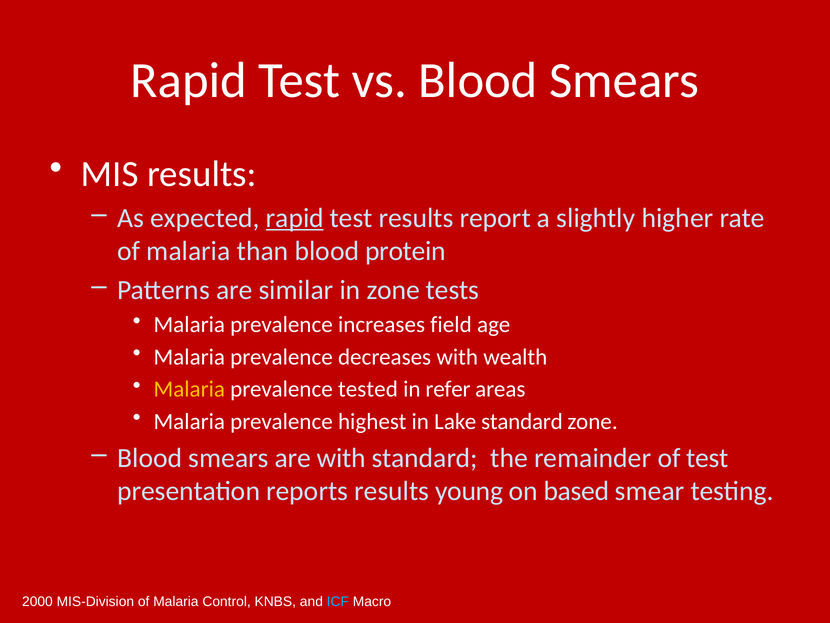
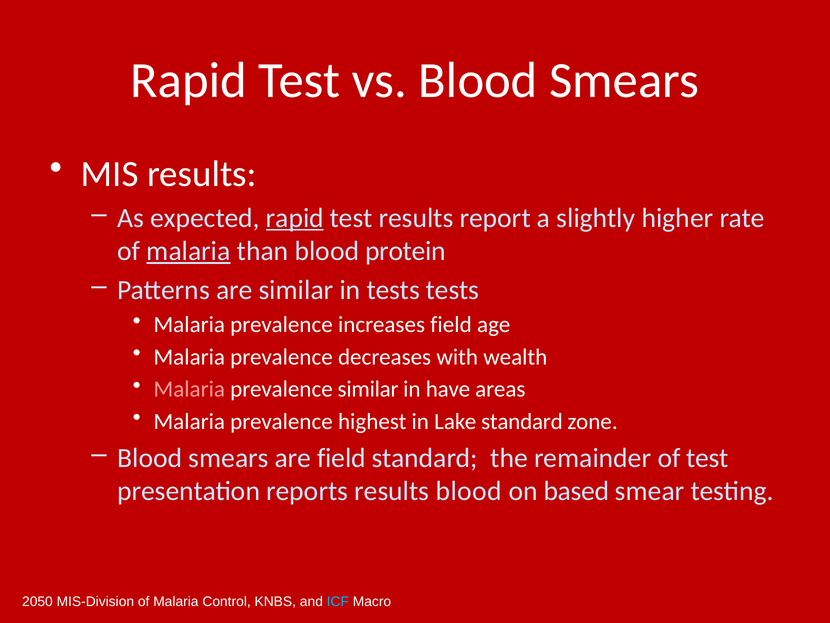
malaria underline: none -> present (189, 251)
in zone: zone -> tests (393, 290)
Malaria colour: yellow -> pink (189, 389)
prevalence tested: tested -> similar (368, 389)
refer: refer -> have (448, 389)
are with: with -> field (341, 458)
results young: young -> blood (469, 491)
2000: 2000 -> 2050 (37, 601)
